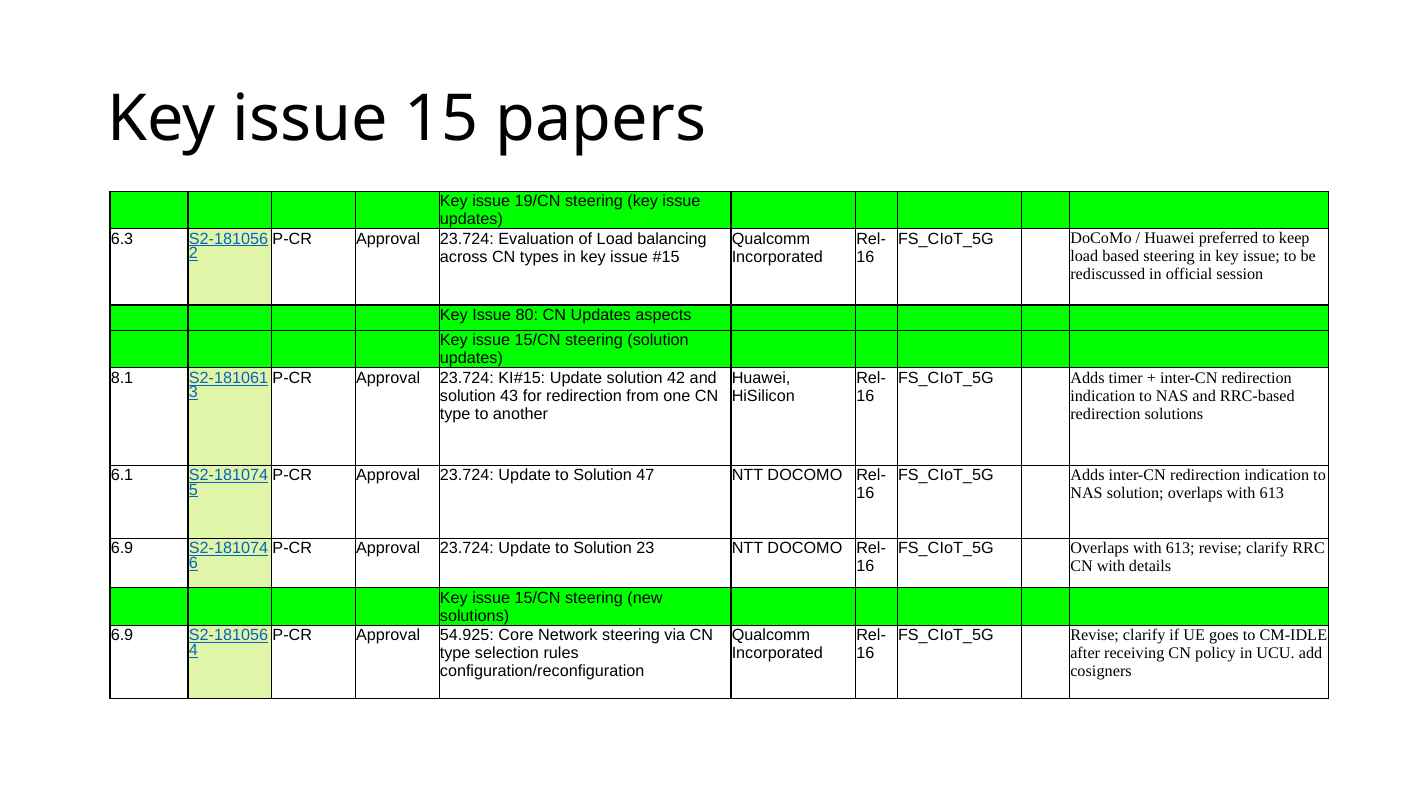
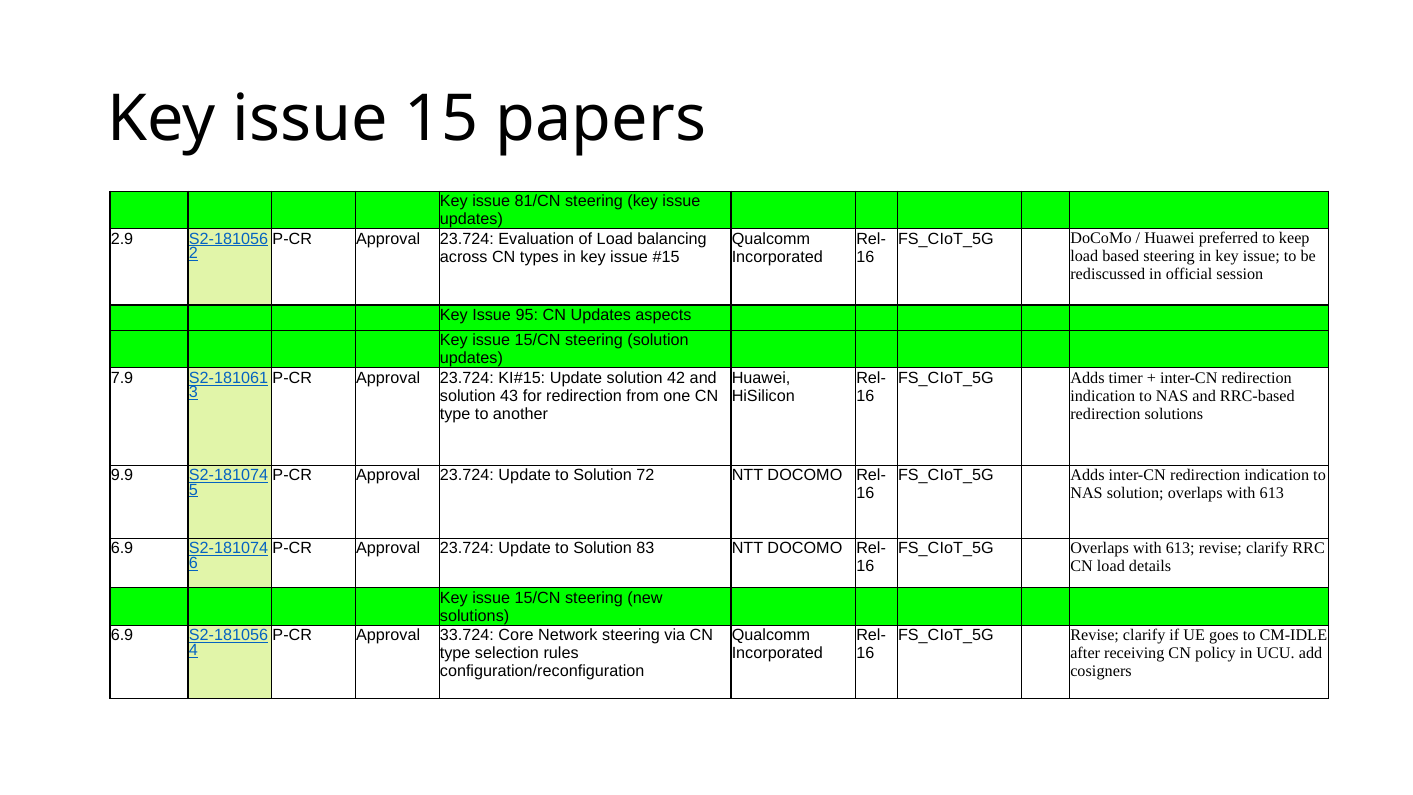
19/CN: 19/CN -> 81/CN (538, 201)
6.3: 6.3 -> 2.9 (122, 239)
80: 80 -> 95 (527, 315)
8.1: 8.1 -> 7.9 (122, 378)
6.1: 6.1 -> 9.9 (122, 475)
47: 47 -> 72 (645, 475)
23: 23 -> 83 (645, 548)
CN with: with -> load (1111, 566)
54.925: 54.925 -> 33.724 (467, 635)
